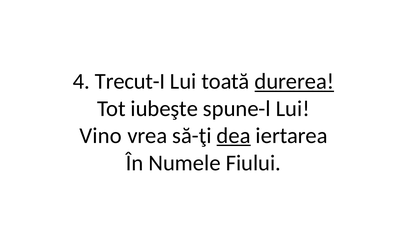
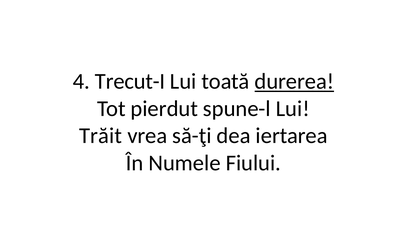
iubeşte: iubeşte -> pierdut (164, 109)
Vino: Vino -> Trăit (101, 136)
dea underline: present -> none (234, 136)
